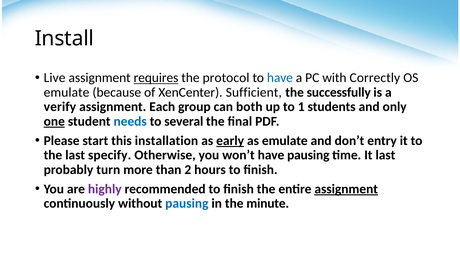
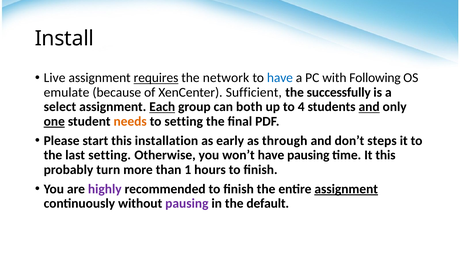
protocol: protocol -> network (226, 78)
Correctly: Correctly -> Following (375, 78)
verify: verify -> select (60, 107)
Each underline: none -> present (162, 107)
1: 1 -> 4 (301, 107)
and underline: none -> present (369, 107)
needs colour: blue -> orange (130, 121)
to several: several -> setting (184, 121)
early underline: present -> none (230, 141)
as emulate: emulate -> through (285, 141)
entry: entry -> steps (382, 141)
last specify: specify -> setting (110, 155)
It last: last -> this (385, 155)
2: 2 -> 1 (188, 170)
pausing colour: blue -> purple (187, 203)
minute: minute -> default (268, 203)
